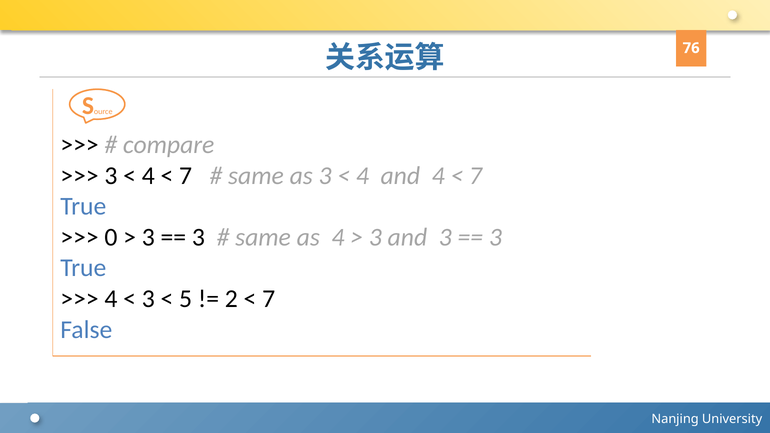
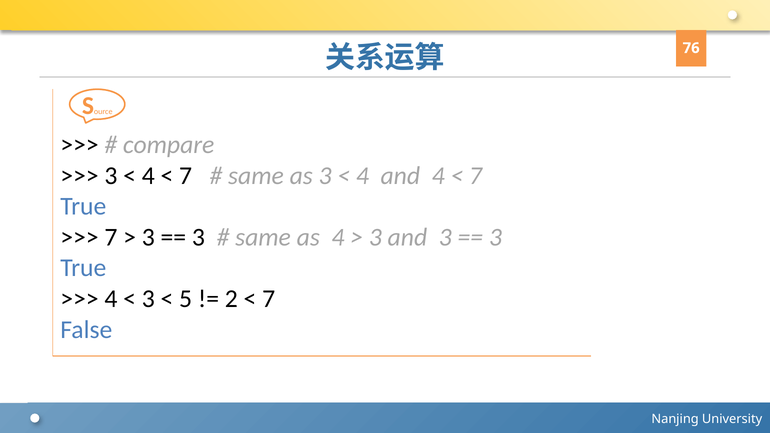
0: 0 -> 7 (111, 237)
